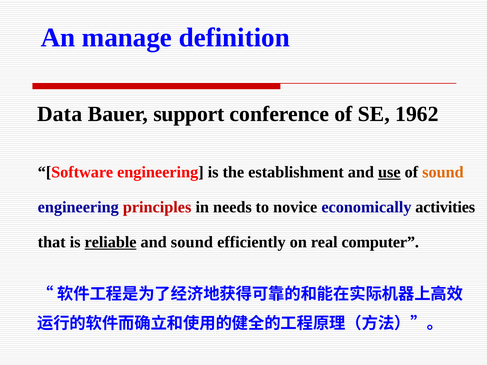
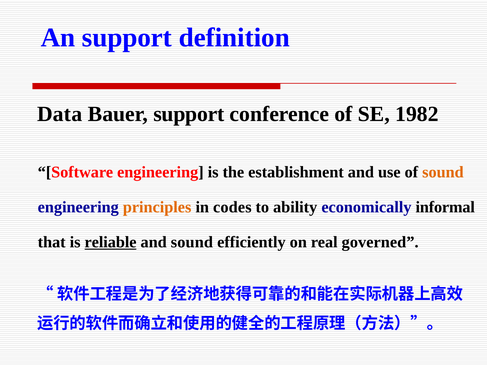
An manage: manage -> support (127, 38)
1962: 1962 -> 1982 (417, 114)
use underline: present -> none (389, 172)
principles colour: red -> orange (157, 207)
needs: needs -> codes (232, 207)
novice: novice -> ability (295, 207)
activities: activities -> informal (445, 207)
computer: computer -> governed (380, 242)
